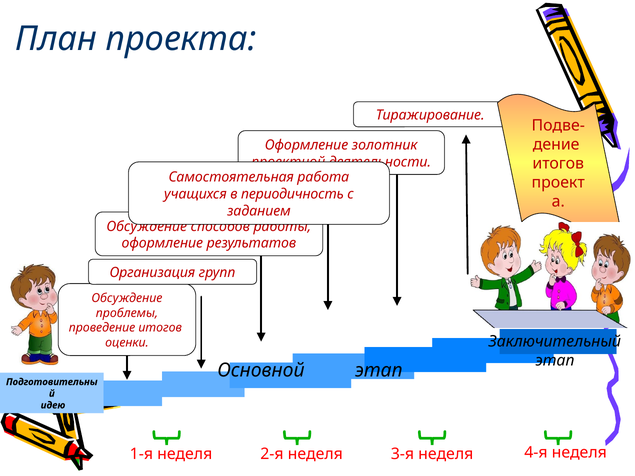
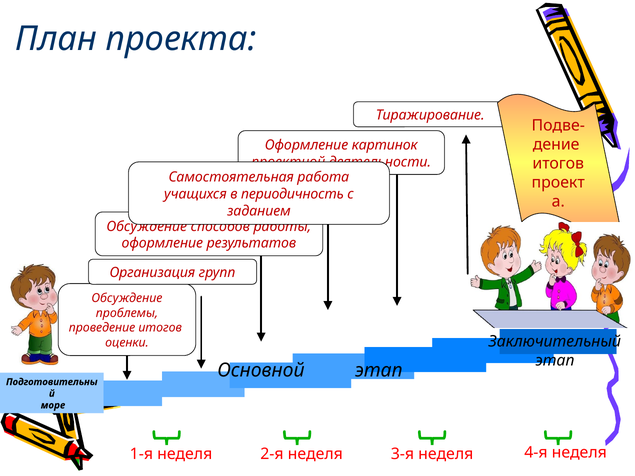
золотник: золотник -> картинок (385, 145)
идею: идею -> море (53, 405)
